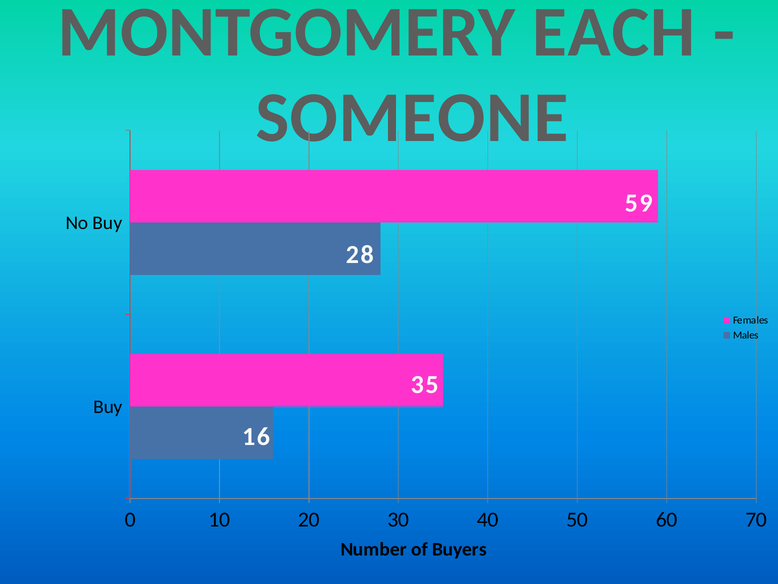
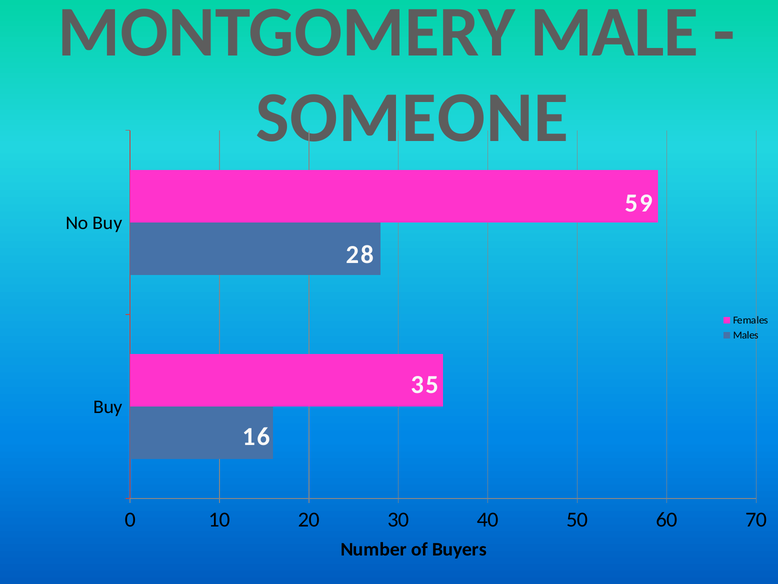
EACH: EACH -> MALE (614, 32)
